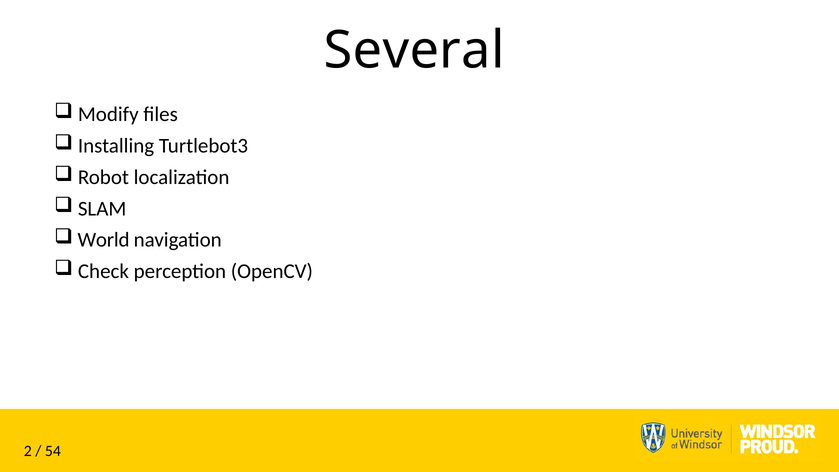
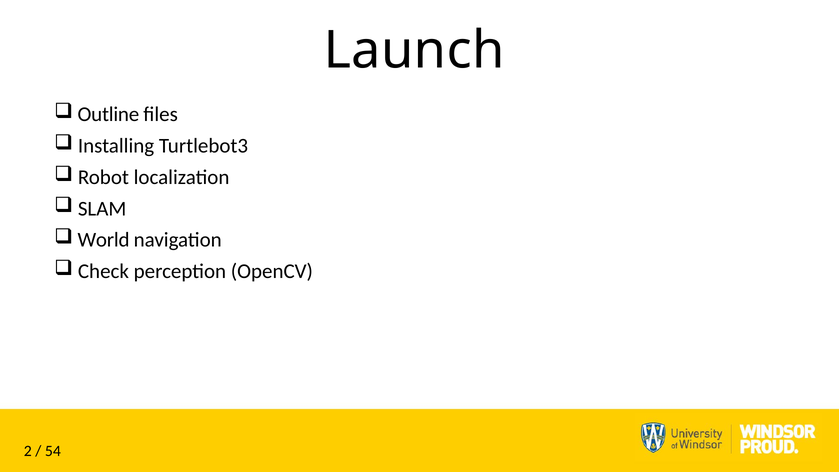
Several: Several -> Launch (414, 50)
Modify: Modify -> Outline (108, 114)
